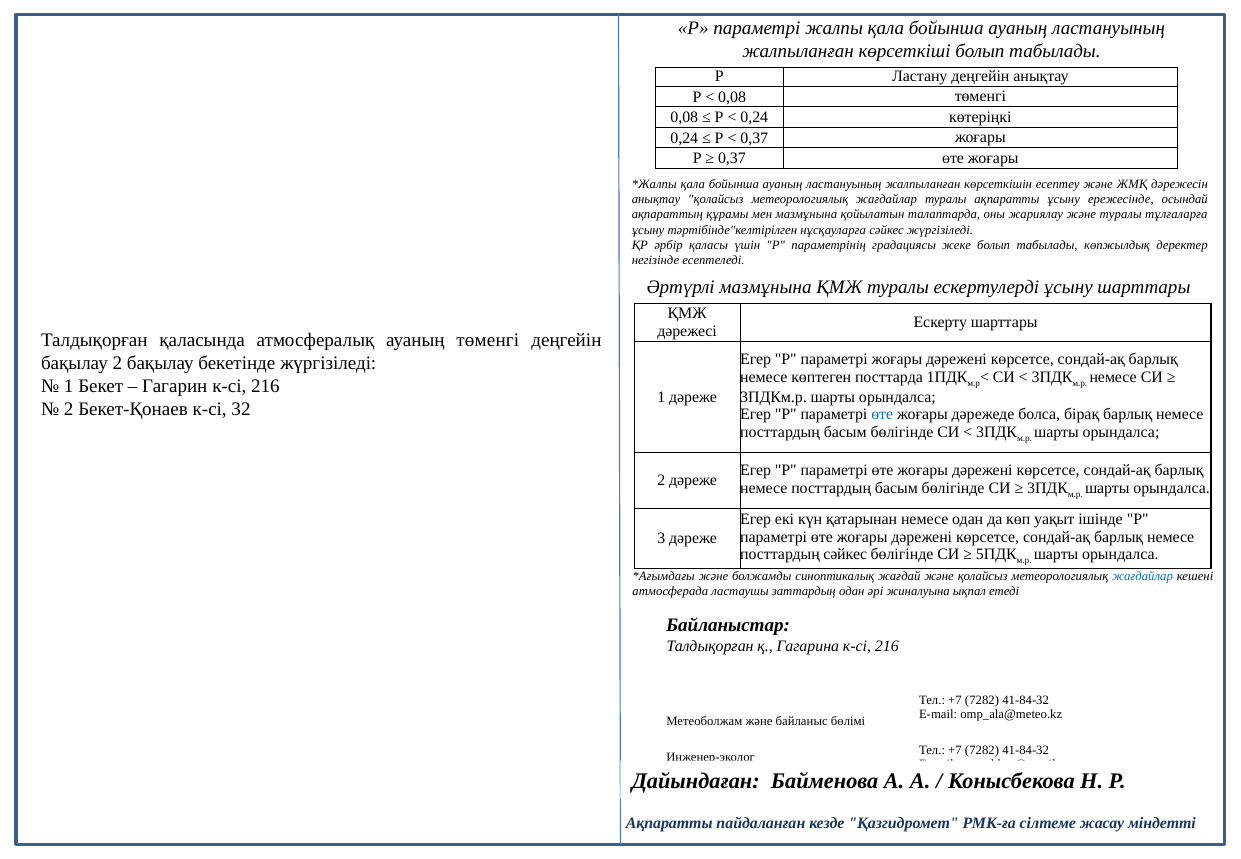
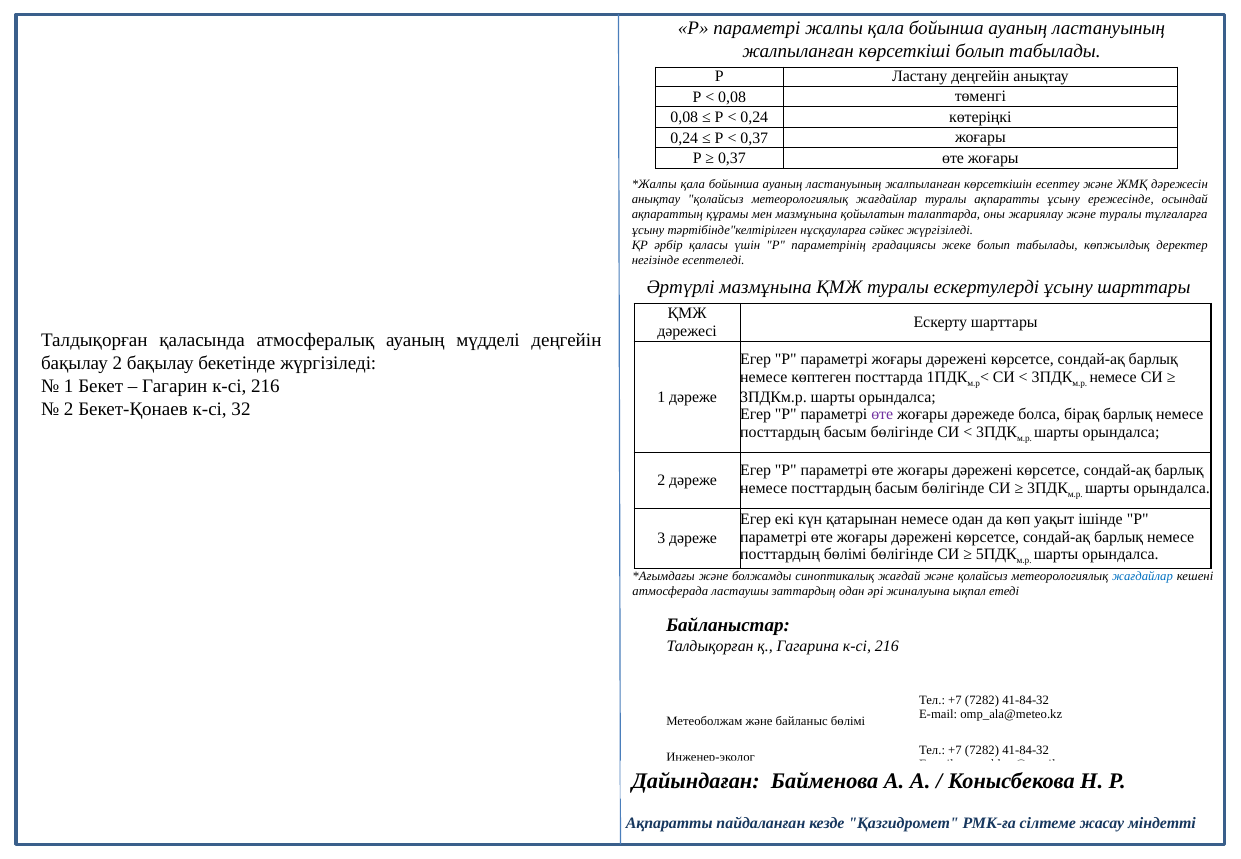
ауаның төменгі: төменгі -> мүдделі (488, 341)
өте colour: blue -> purple (882, 415)
посттардың сәйкес: сәйкес -> бөлімі (845, 555)
